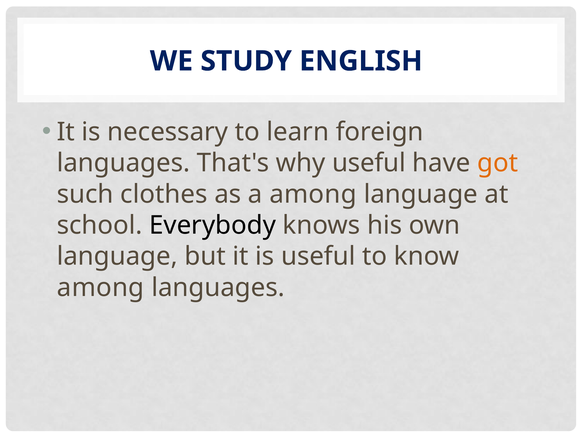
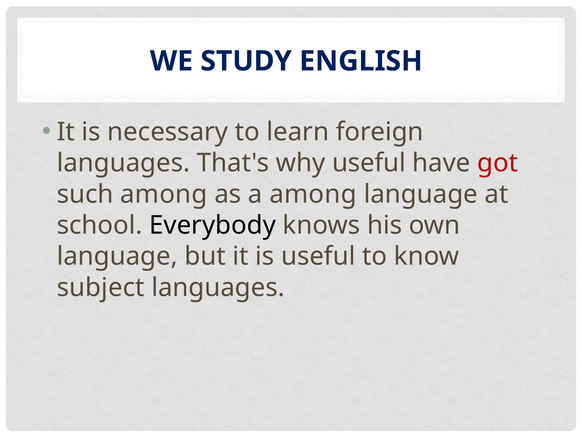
got colour: orange -> red (498, 163)
such clothes: clothes -> among (164, 194)
among: among -> subject (101, 287)
